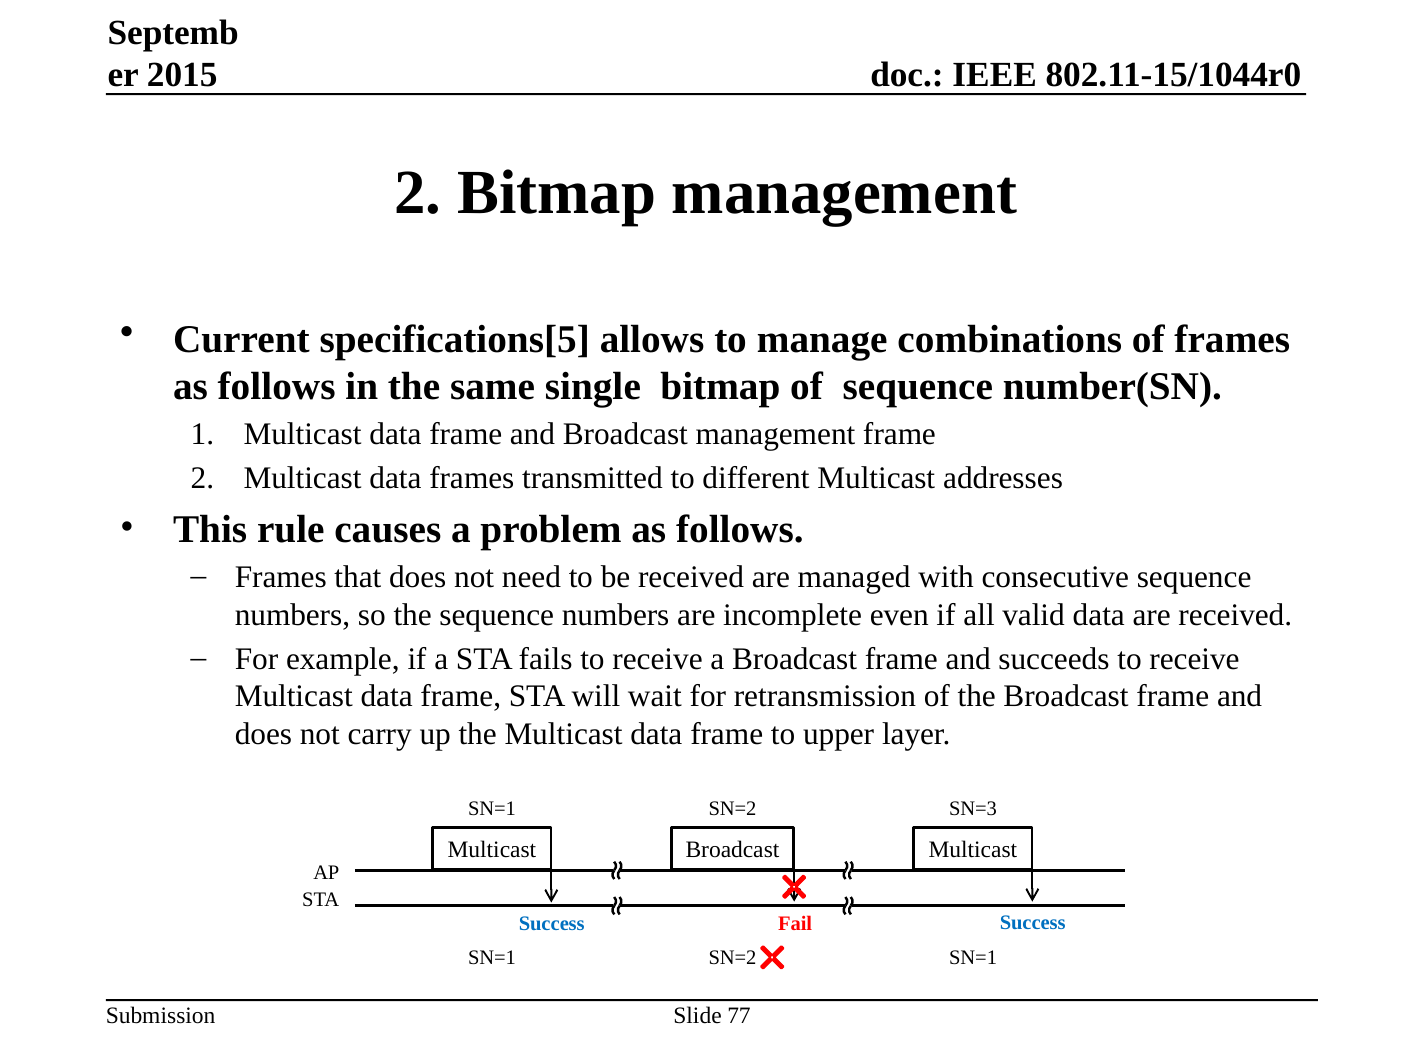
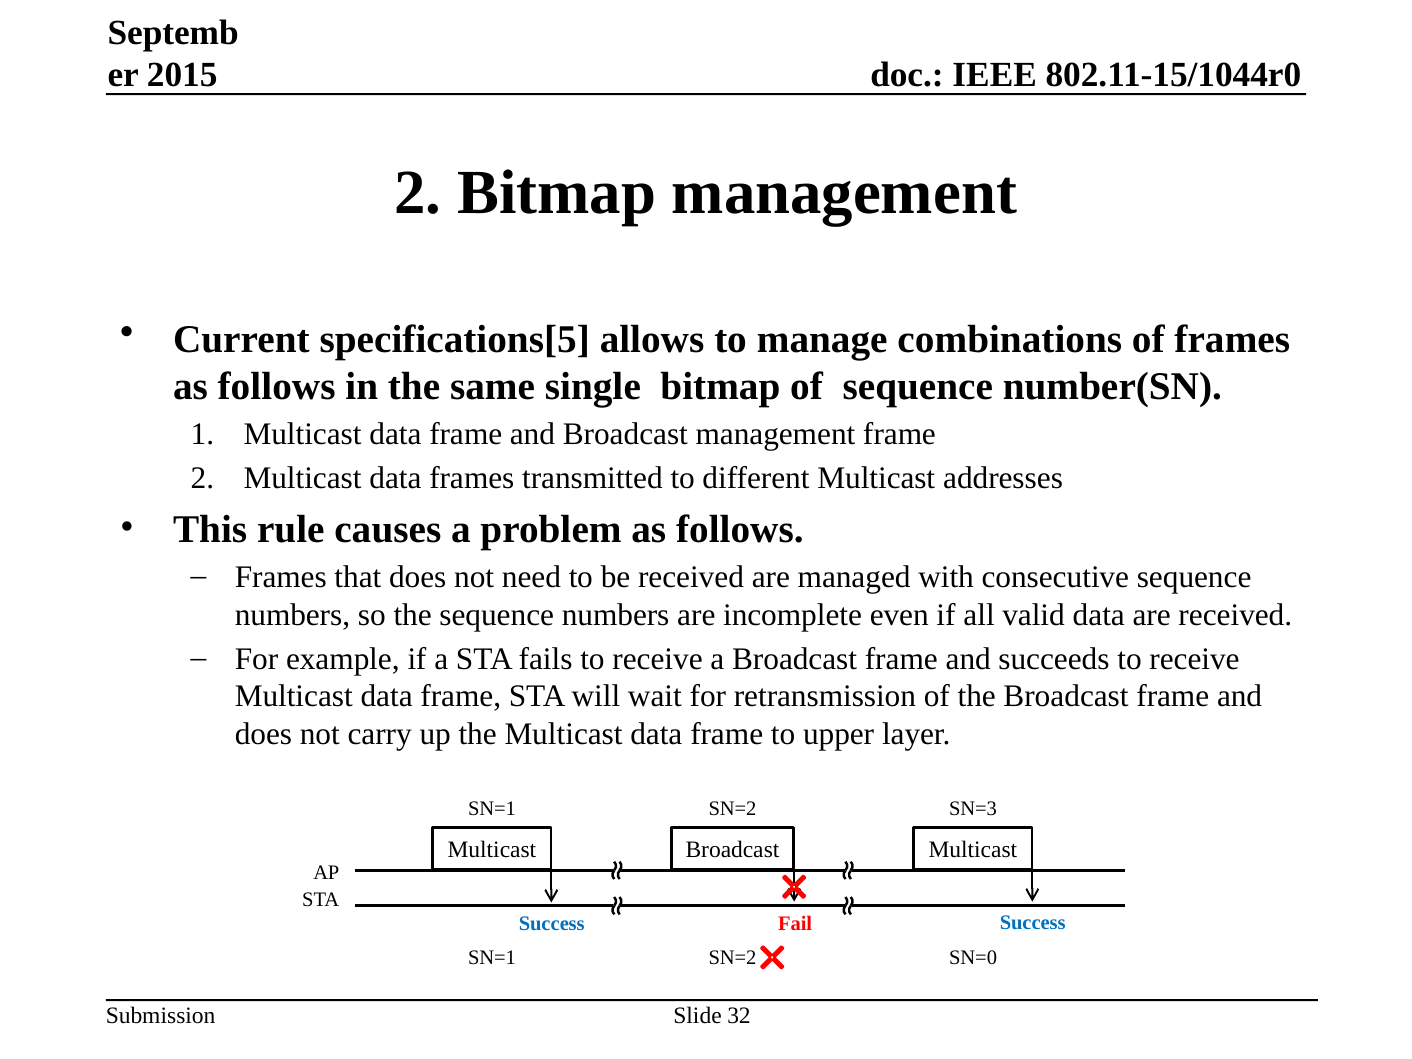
SN=2 SN=1: SN=1 -> SN=0 (973, 958)
77: 77 -> 32 (739, 1016)
